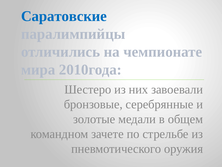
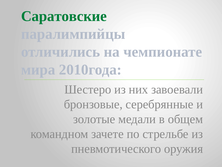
Саратовские colour: blue -> green (64, 16)
